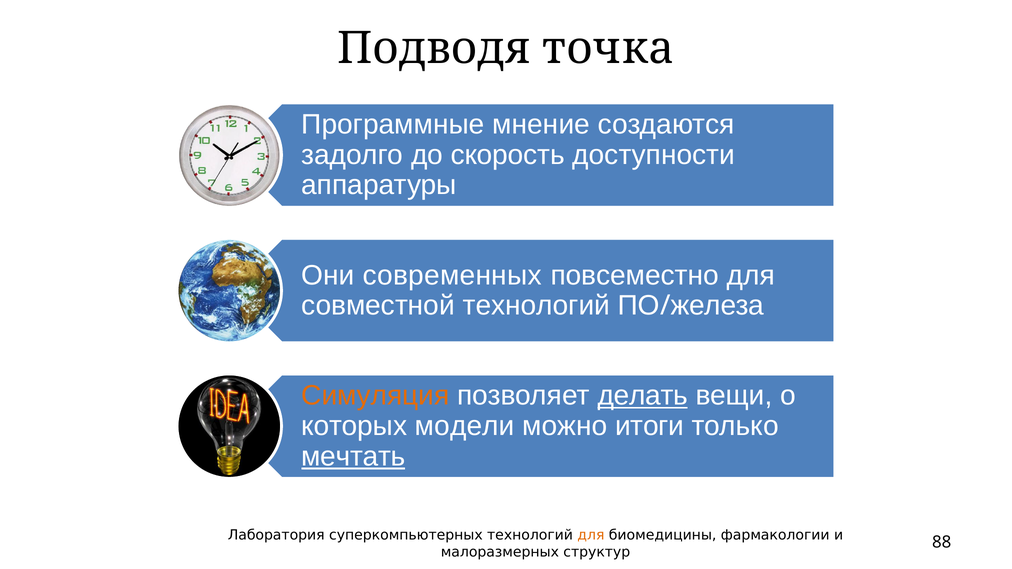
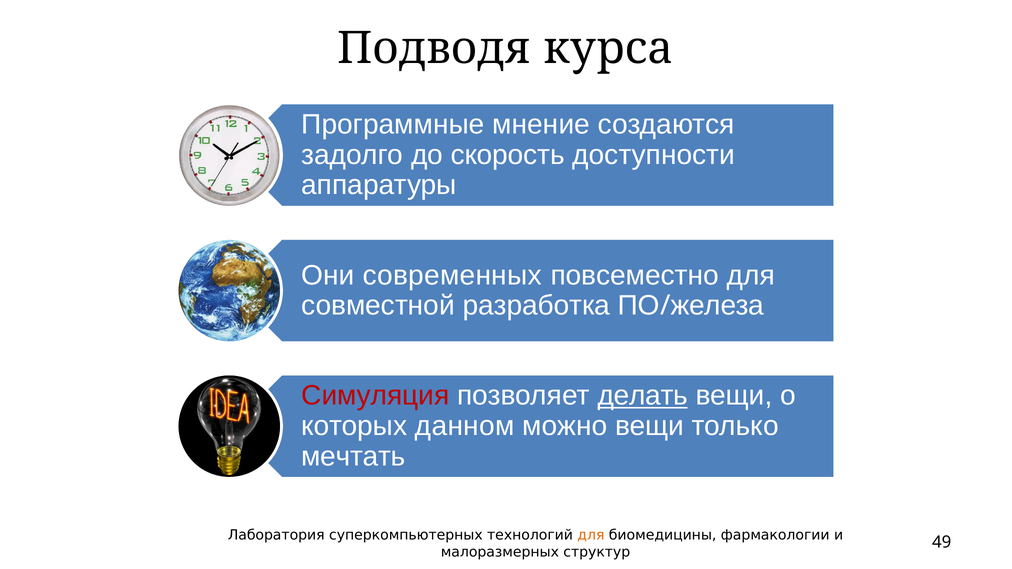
точка: точка -> курса (608, 48)
совместной технологий: технологий -> разработка (536, 306)
Симуляция colour: orange -> red (375, 396)
модели: модели -> данном (465, 426)
можно итоги: итоги -> вещи (649, 426)
мечтать underline: present -> none (353, 457)
88: 88 -> 49 (942, 543)
